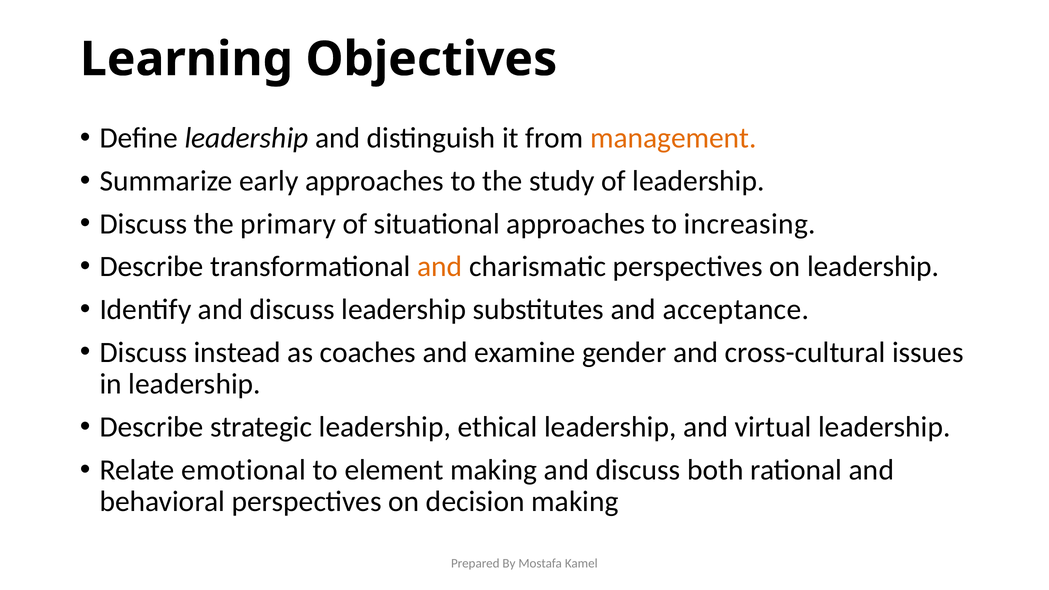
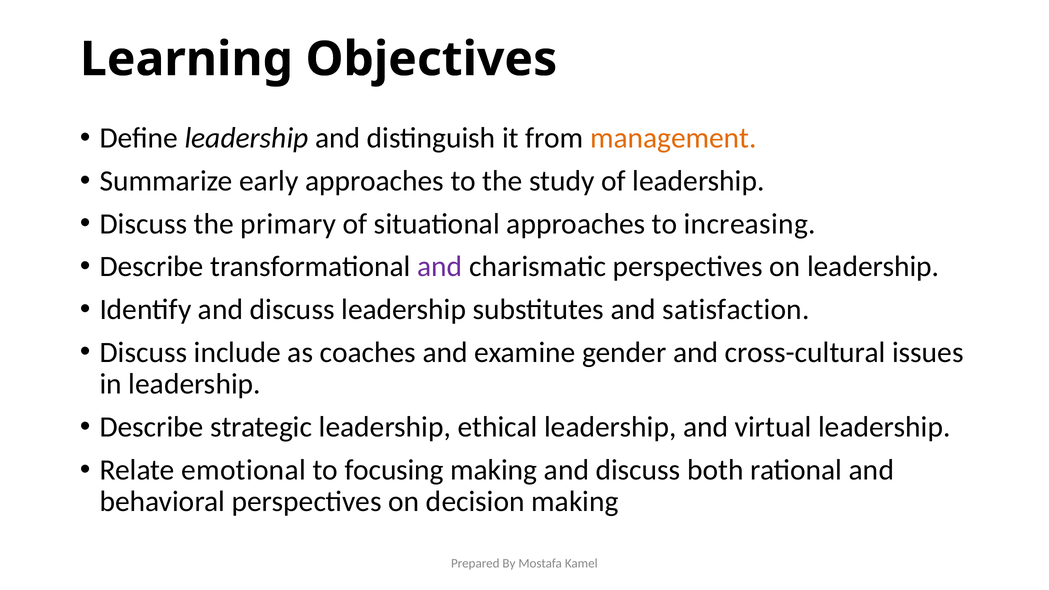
and colour: orange -> purple (440, 267)
acceptance: acceptance -> satisfaction (736, 309)
instead: instead -> include (237, 352)
element: element -> focusing (394, 470)
